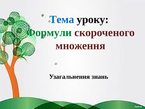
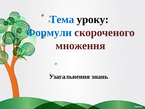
Формули colour: green -> blue (49, 33)
